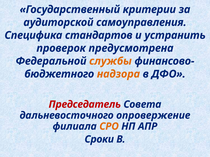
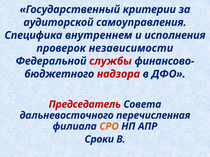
стандартов: стандартов -> внутреннем (99, 35)
устранить: устранить -> исполнения (175, 35)
предусмотрена: предусмотрена -> независимости (131, 48)
службы colour: orange -> red (111, 61)
надзора colour: orange -> red (118, 74)
опровержение: опровержение -> перечисленная (153, 116)
